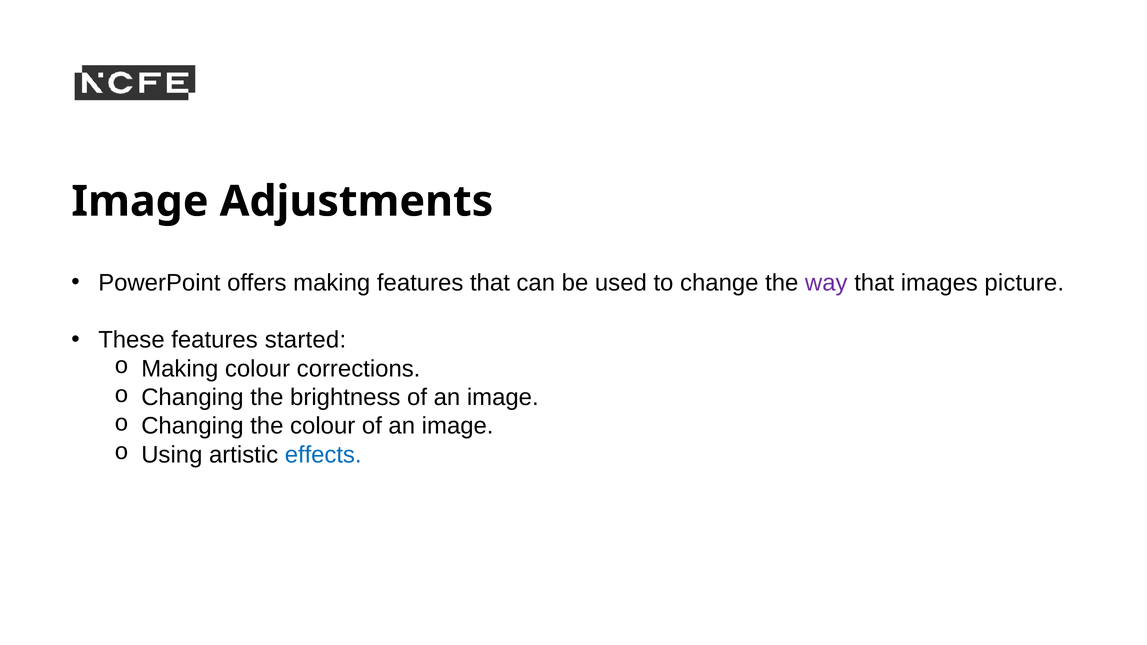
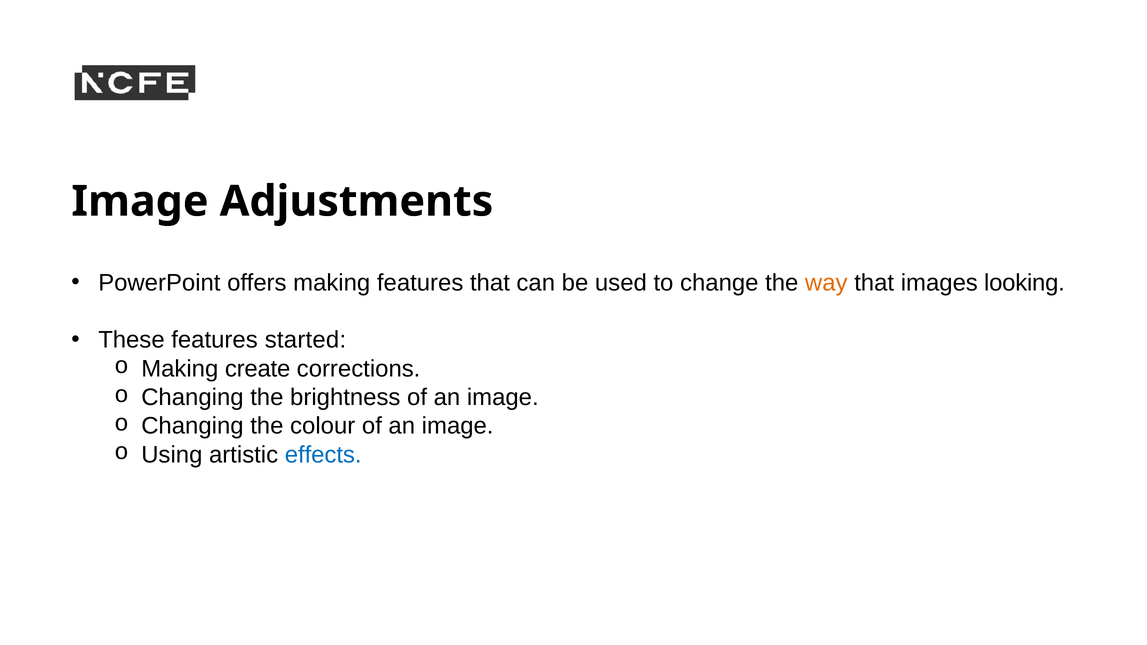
way colour: purple -> orange (826, 283)
picture: picture -> looking (1024, 283)
Making colour: colour -> create (258, 369)
